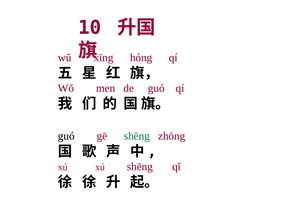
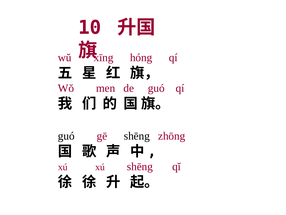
shēng colour: green -> black (137, 136)
